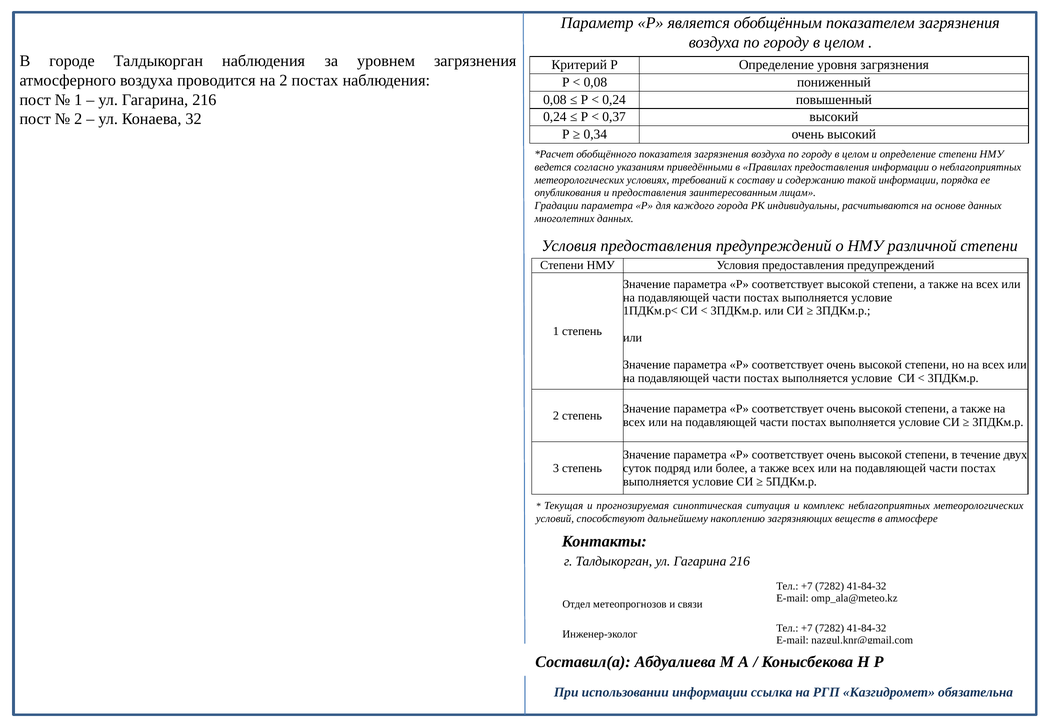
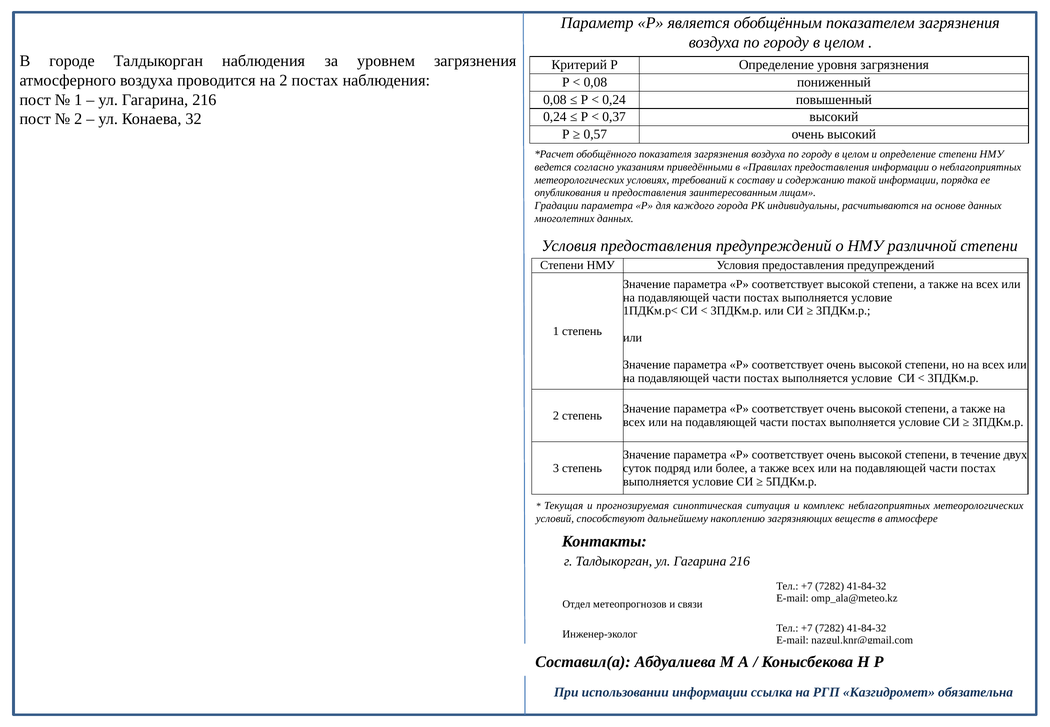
0,34: 0,34 -> 0,57 (595, 134)
